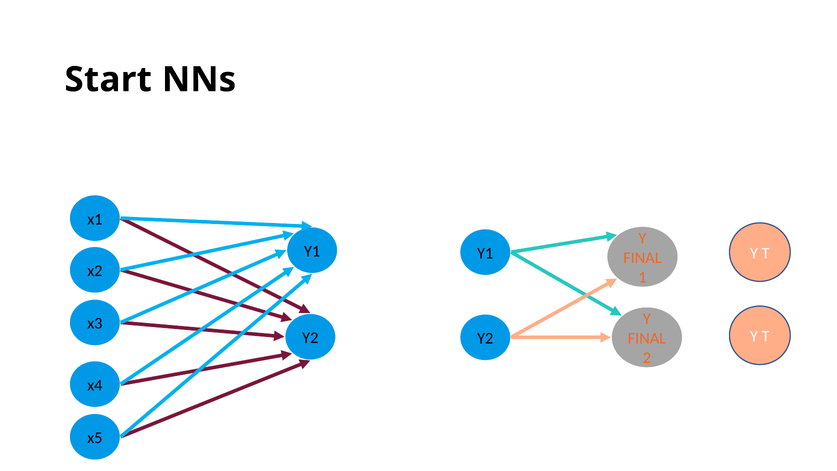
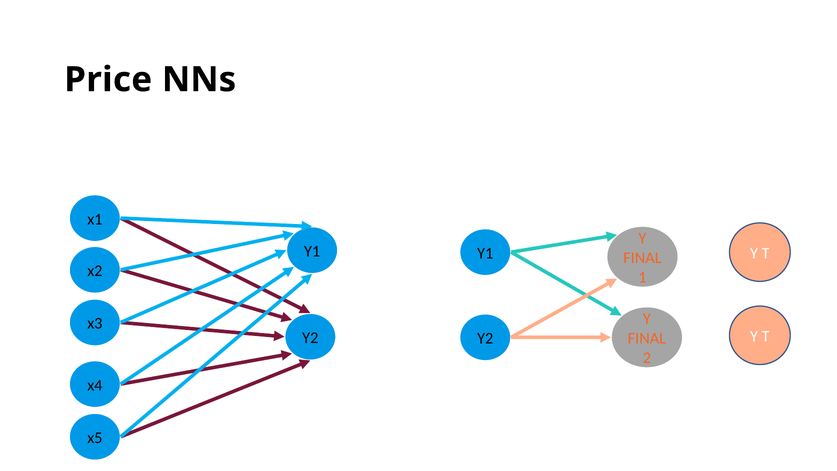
Start: Start -> Price (108, 80)
